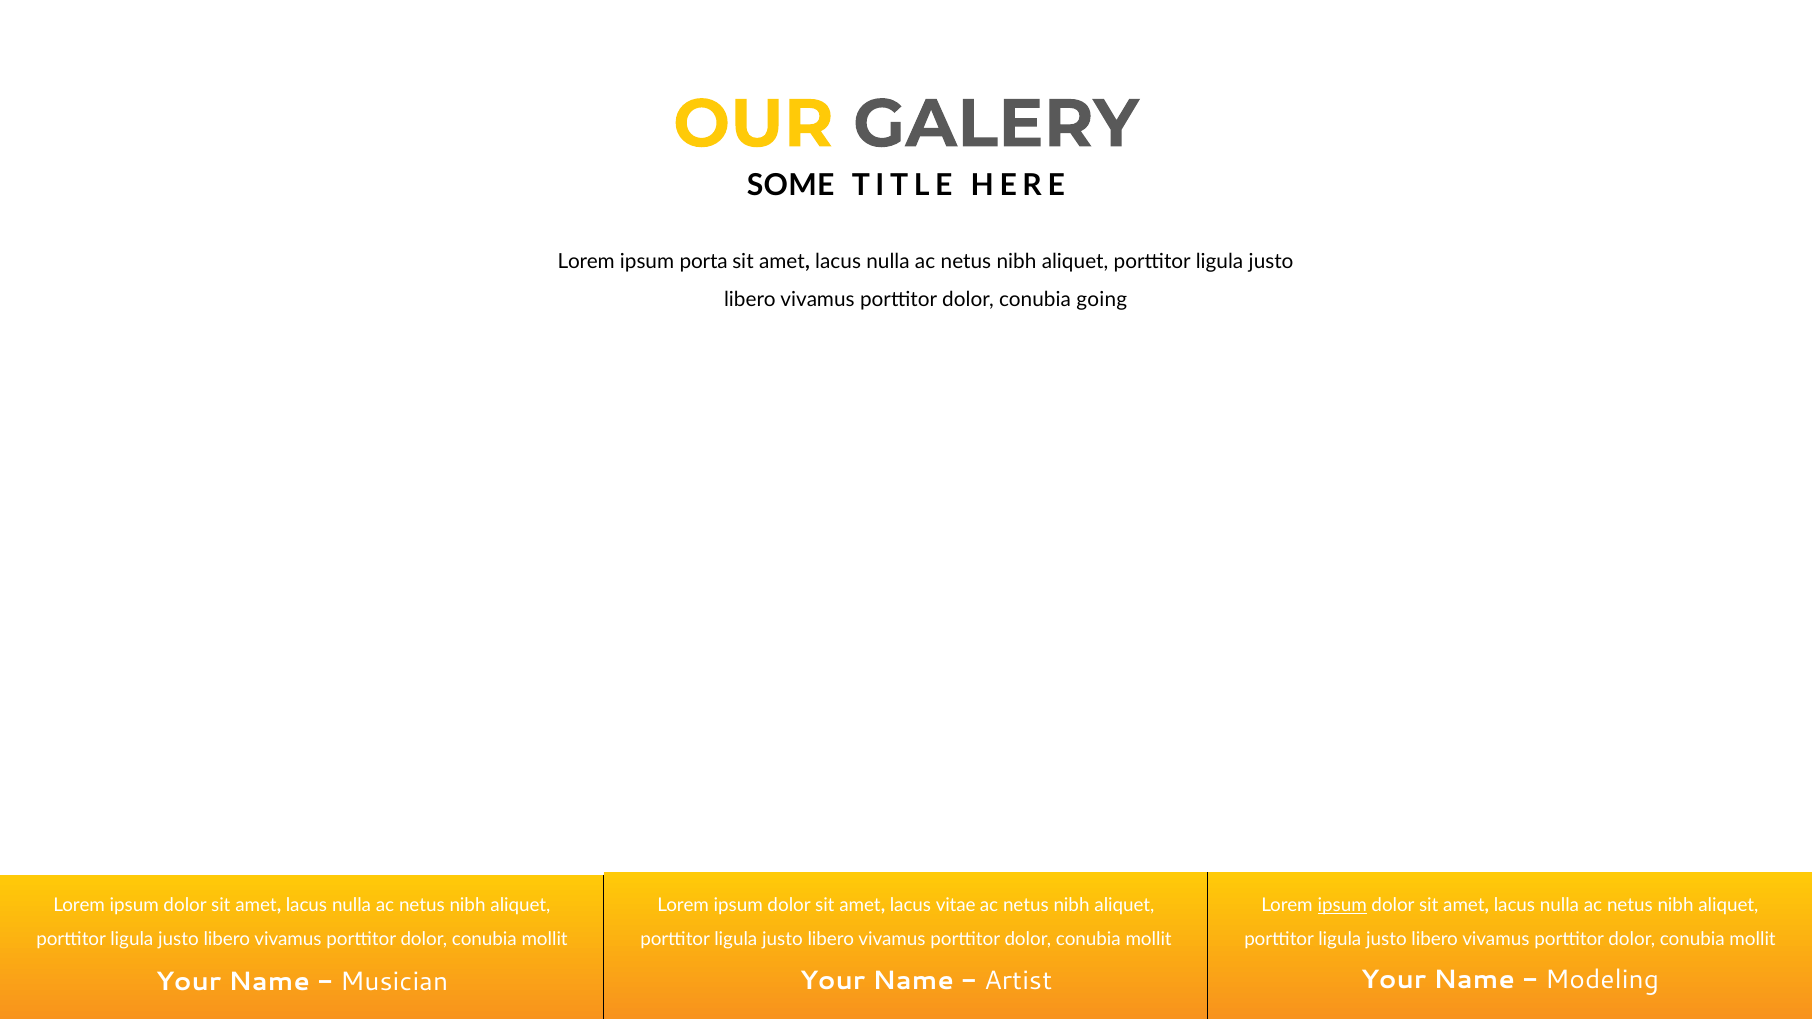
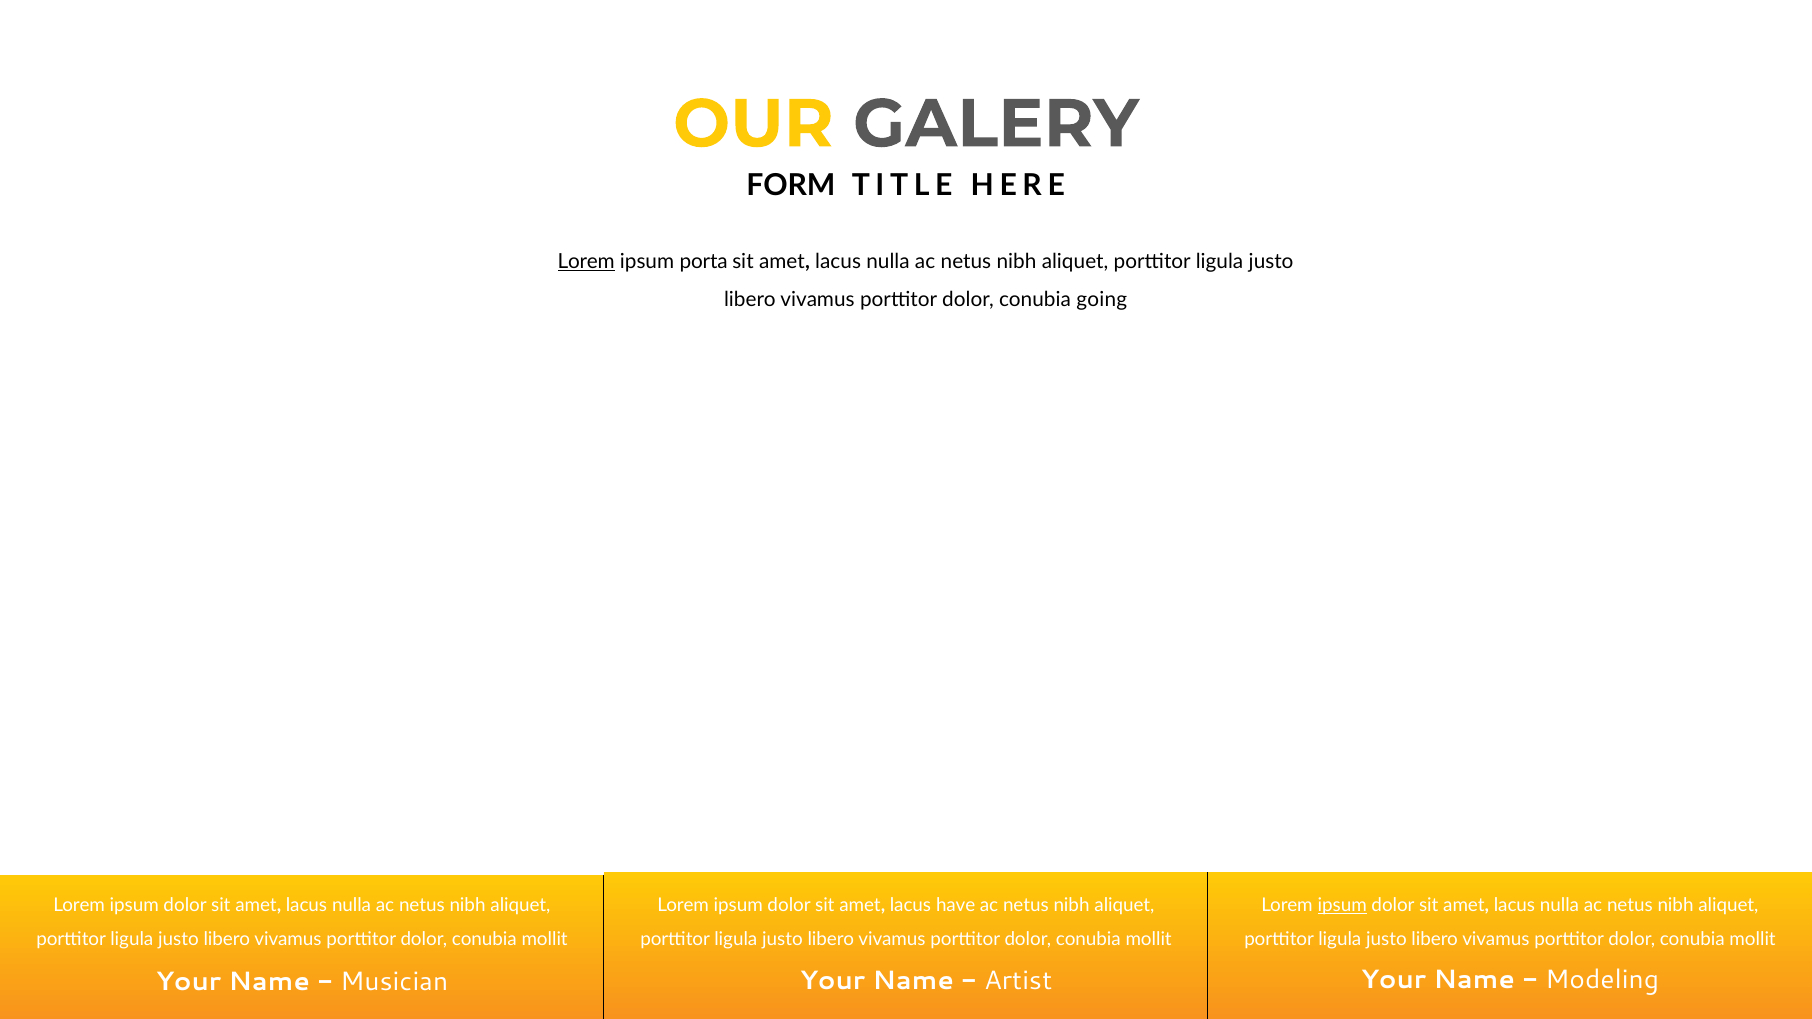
SOME: SOME -> FORM (791, 186)
Lorem underline: none -> present (586, 262)
vitae: vitae -> have (956, 905)
